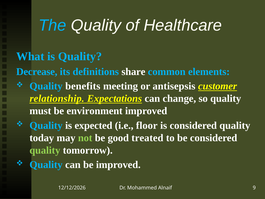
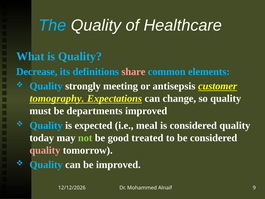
share colour: white -> pink (133, 72)
benefits: benefits -> strongly (83, 86)
relationship: relationship -> tomography (57, 98)
environment: environment -> departments (95, 111)
floor: floor -> meal (147, 125)
quality colour: light green -> pink (45, 150)
